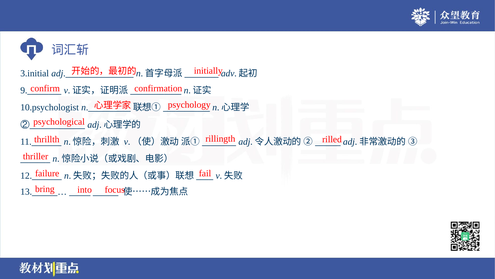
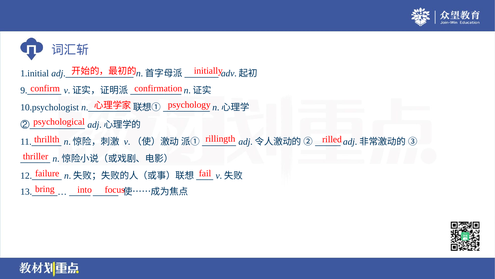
3.initial: 3.initial -> 1.initial (35, 73)
